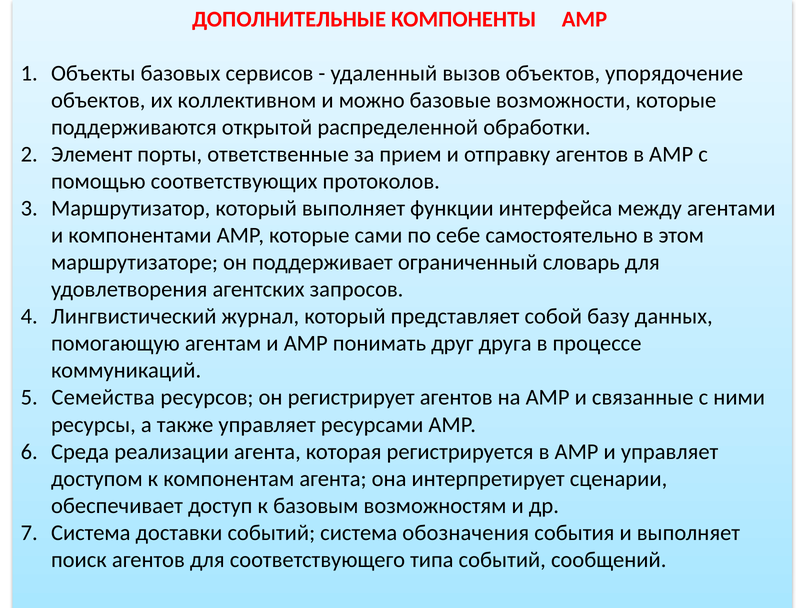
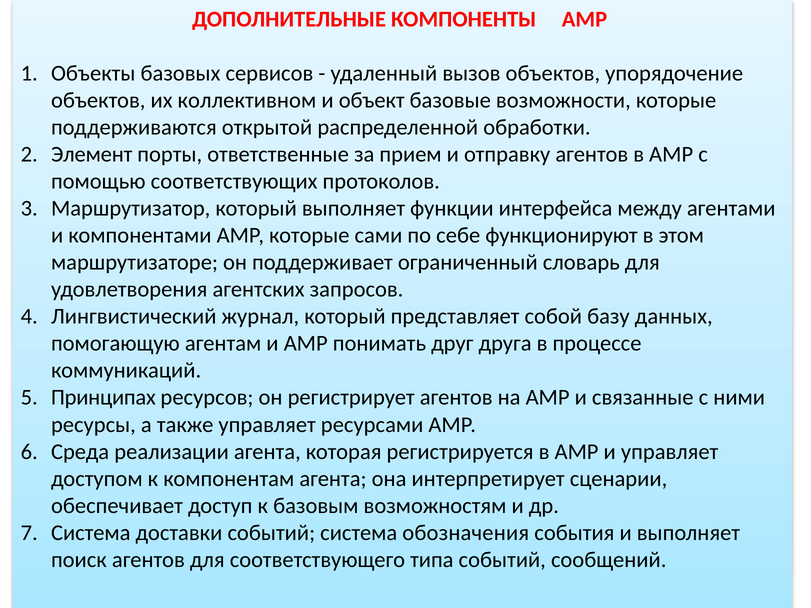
можно: можно -> объект (372, 100)
самостоятельно: самостоятельно -> функционируют (562, 235)
Семейства: Семейства -> Принципах (103, 398)
